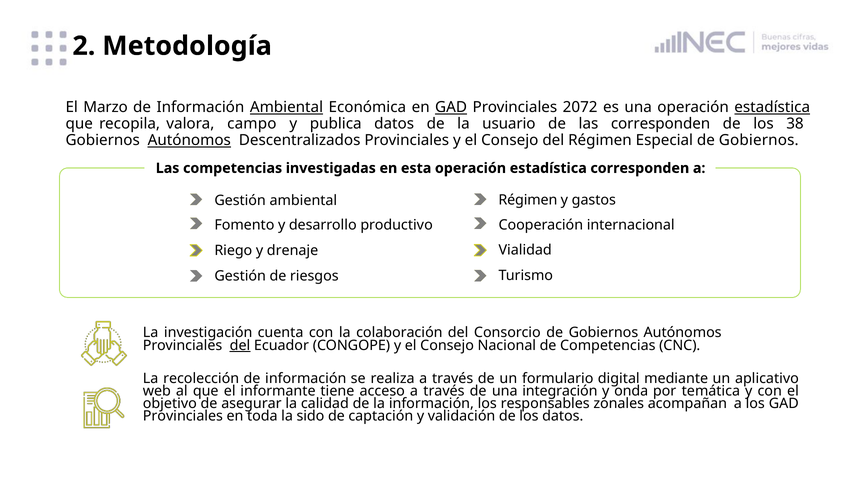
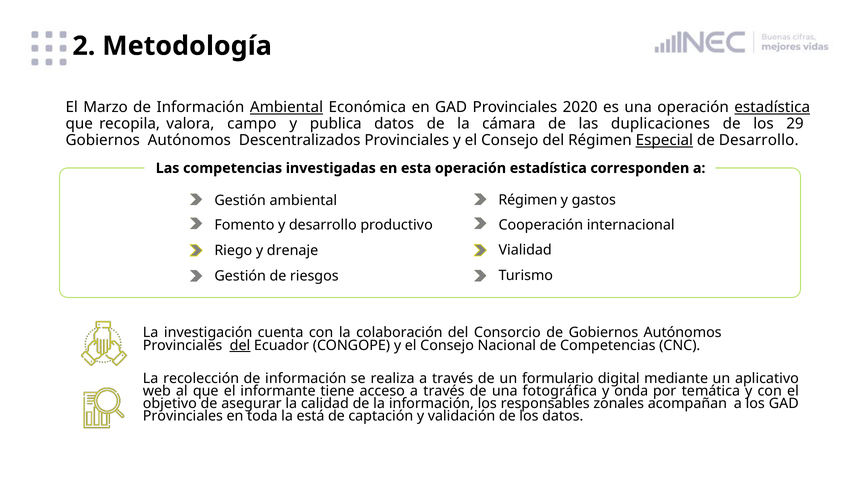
GAD underline: present -> none (451, 107)
2072: 2072 -> 2020 (580, 107)
usuario: usuario -> cámara (509, 124)
las corresponden: corresponden -> duplicaciones (660, 124)
38: 38 -> 29 (795, 124)
Autónomos underline: present -> none (189, 140)
Especial underline: none -> present (664, 140)
Gobiernos: Gobiernos -> Desarrollo (759, 140)
integración: integración -> fotográfica (560, 391)
sido: sido -> está (310, 416)
